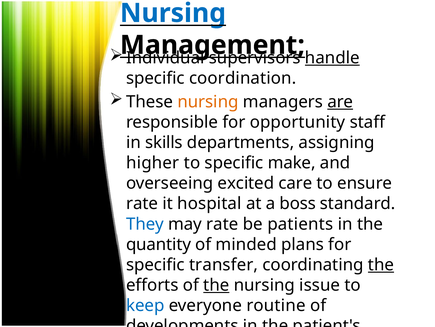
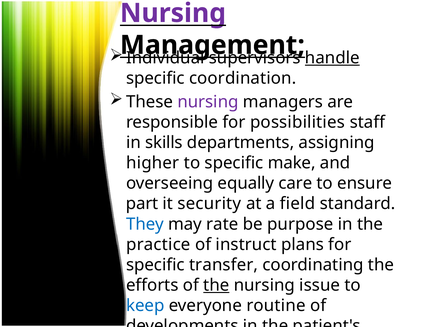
Nursing colour: blue -> purple (173, 13)
nursing colour: orange -> purple (208, 102)
are underline: present -> none (340, 102)
opportunity: opportunity -> possibilities (297, 122)
excited: excited -> equally (246, 183)
rate: rate -> part (142, 203)
hospital: hospital -> security (209, 203)
boss: boss -> field (298, 203)
patients: patients -> purpose (300, 224)
quantity: quantity -> practice (158, 244)
minded: minded -> instruct (246, 244)
the underline: present -> none (381, 264)
